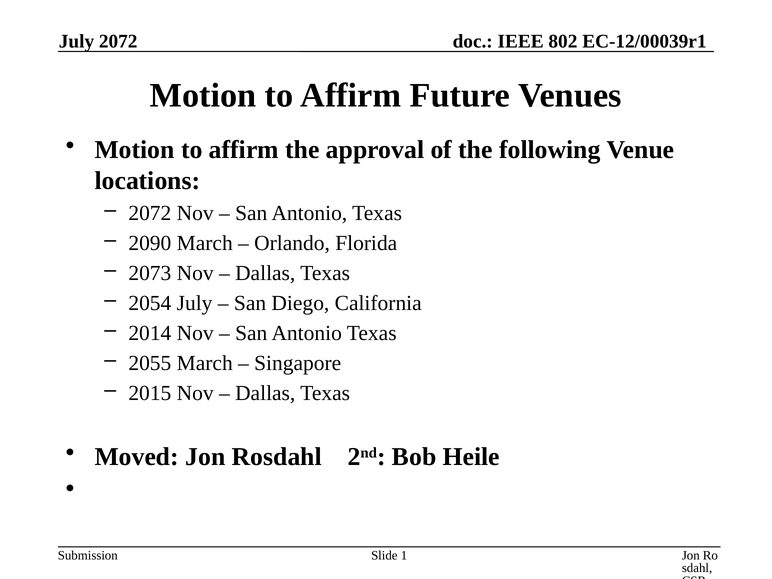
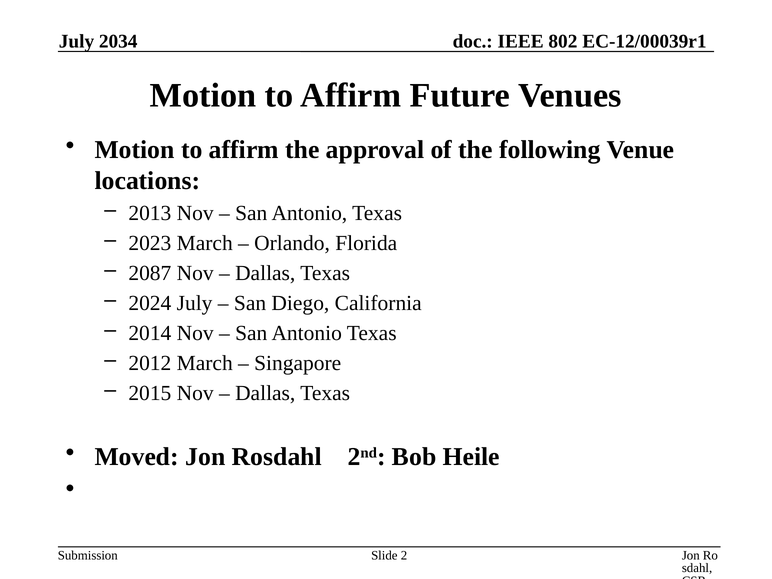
July 2072: 2072 -> 2034 (118, 41)
2072: 2072 -> 2013 (150, 213)
2090: 2090 -> 2023 (150, 243)
2073: 2073 -> 2087 (150, 273)
2054: 2054 -> 2024 (150, 303)
2055: 2055 -> 2012 (150, 363)
1: 1 -> 2 (404, 555)
